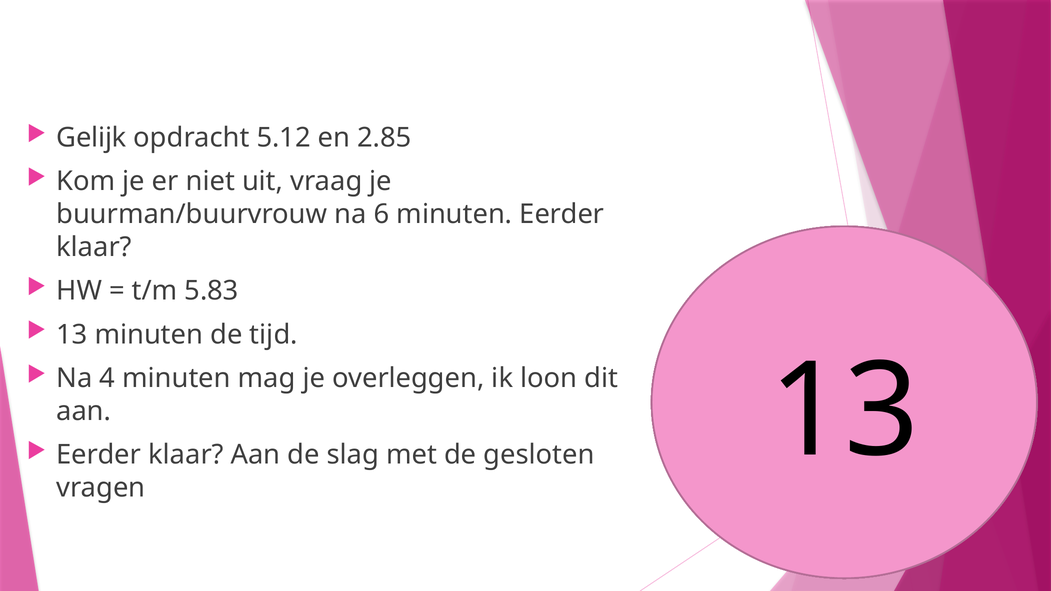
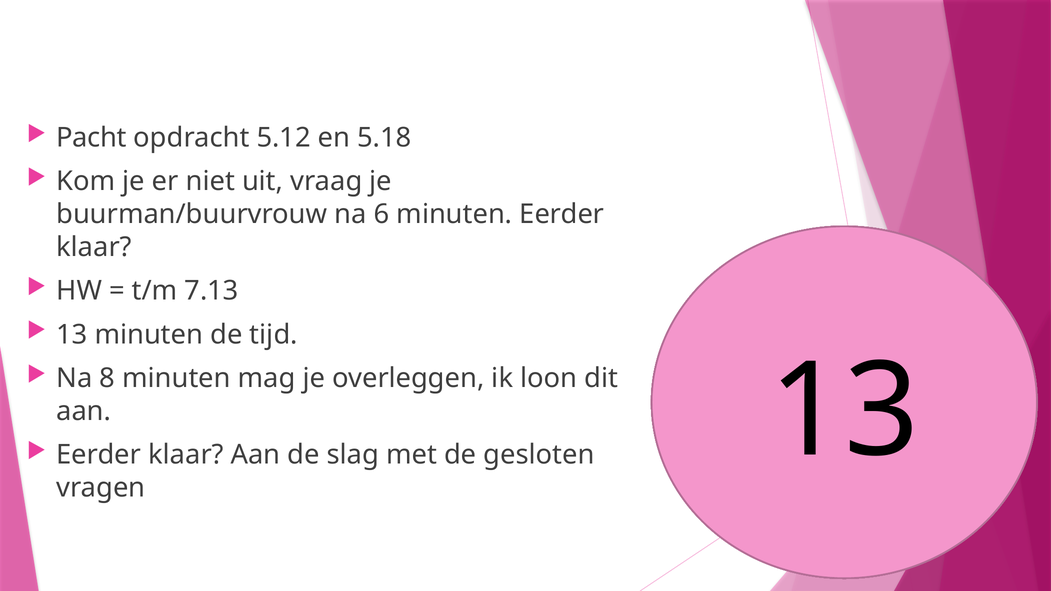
Gelijk: Gelijk -> Pacht (91, 138)
2.85: 2.85 -> 5.18 (384, 138)
5.83: 5.83 -> 7.13 (212, 291)
4: 4 -> 8 (107, 378)
